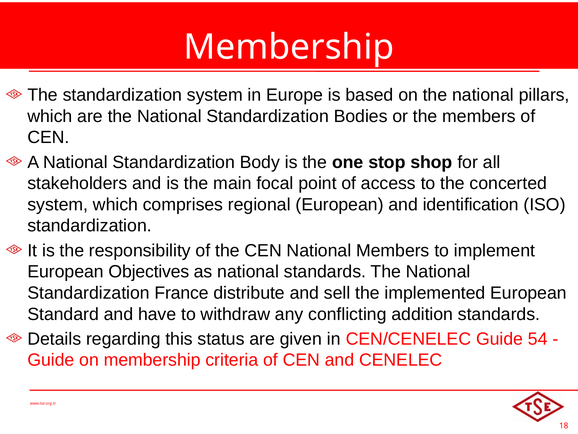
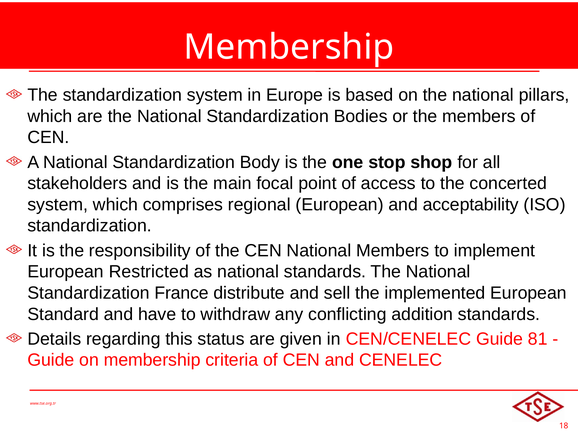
identification: identification -> acceptability (471, 204)
Objectives: Objectives -> Restricted (149, 271)
54: 54 -> 81 (538, 339)
